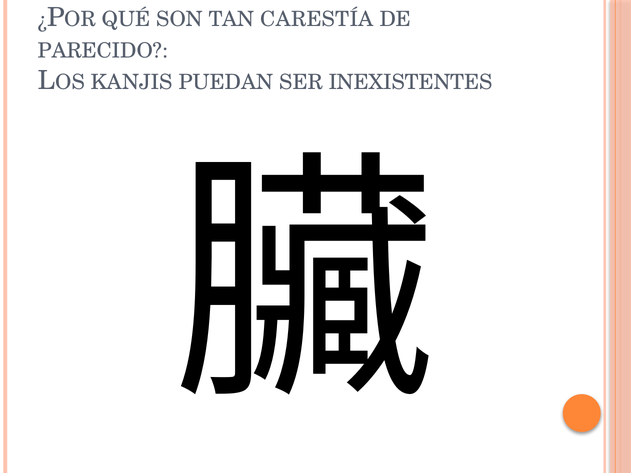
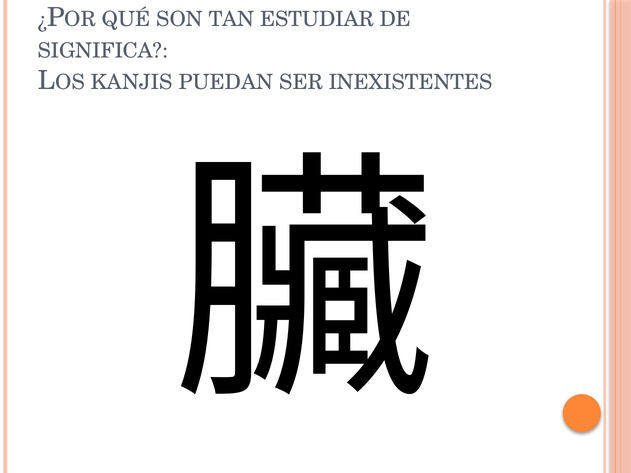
CARESTÍA: CARESTÍA -> ESTUDIAR (317, 19)
PARECIDO: PARECIDO -> SIGNIFICA (103, 51)
